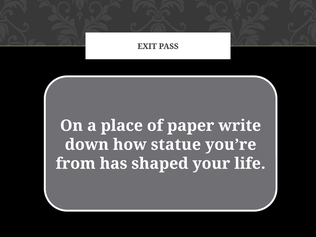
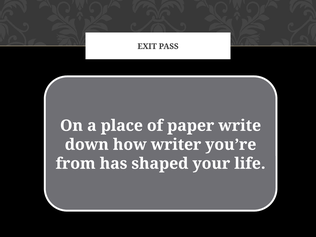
statue: statue -> writer (176, 145)
